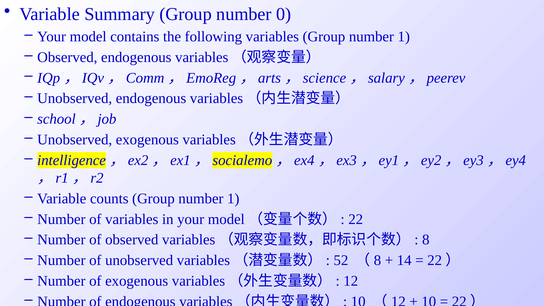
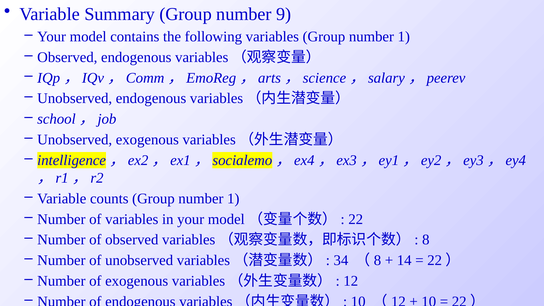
0: 0 -> 9 (284, 14)
52: 52 -> 34 (341, 260)
